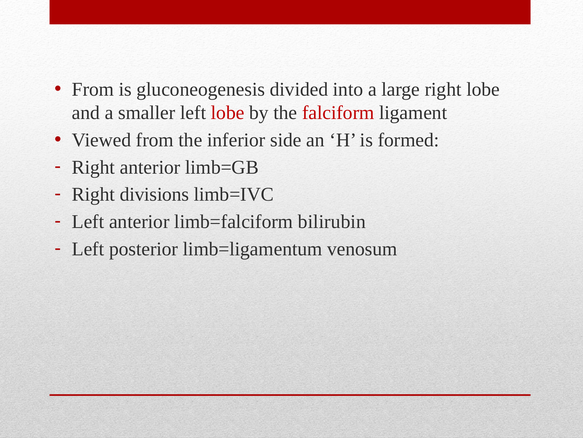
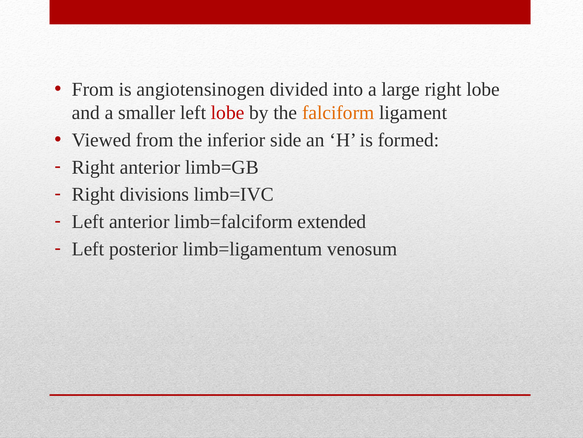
gluconeogenesis: gluconeogenesis -> angiotensinogen (201, 89)
falciform colour: red -> orange (338, 113)
bilirubin: bilirubin -> extended (332, 221)
